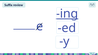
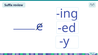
ing underline: present -> none (67, 14)
